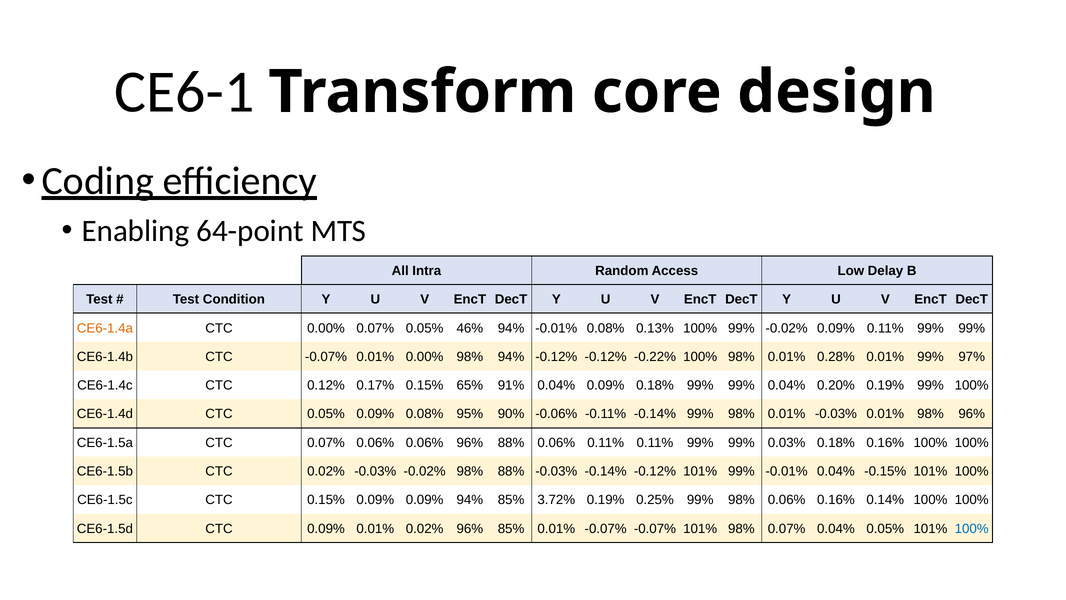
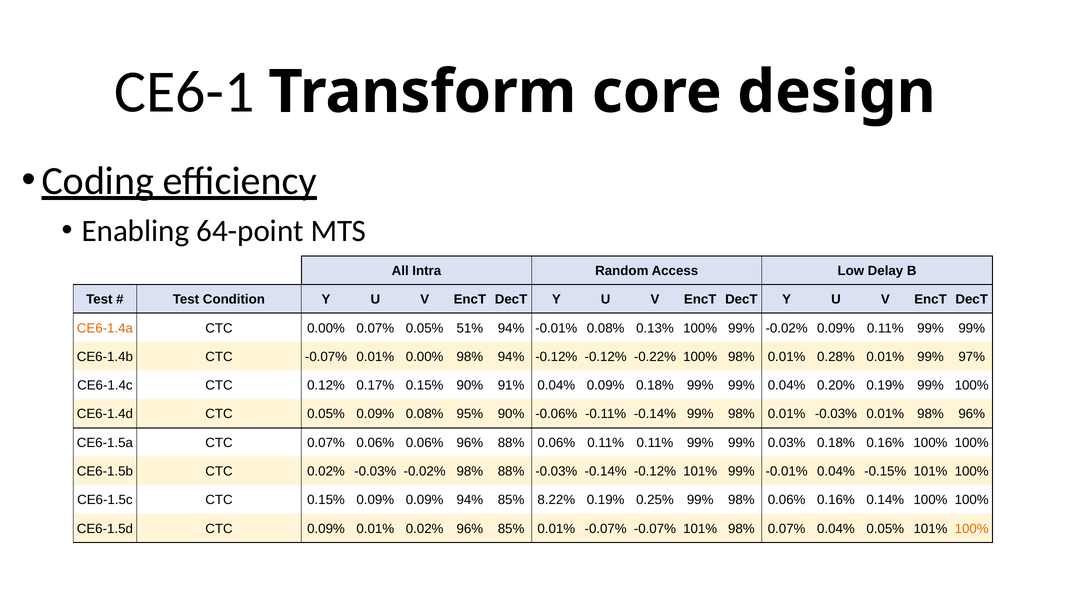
46%: 46% -> 51% (470, 328)
0.15% 65%: 65% -> 90% (470, 385)
3.72%: 3.72% -> 8.22% (556, 500)
100% colour: blue -> orange (972, 528)
